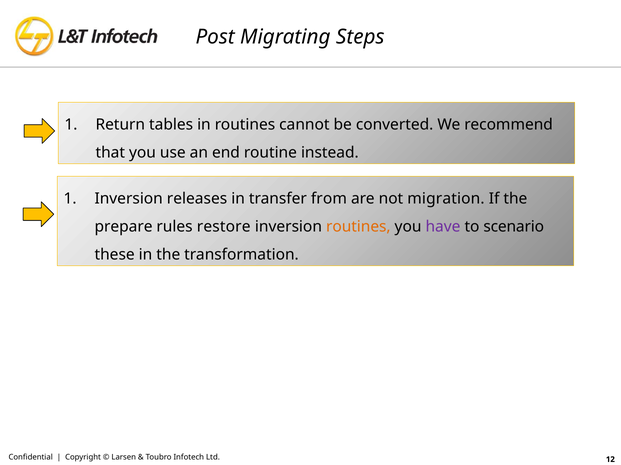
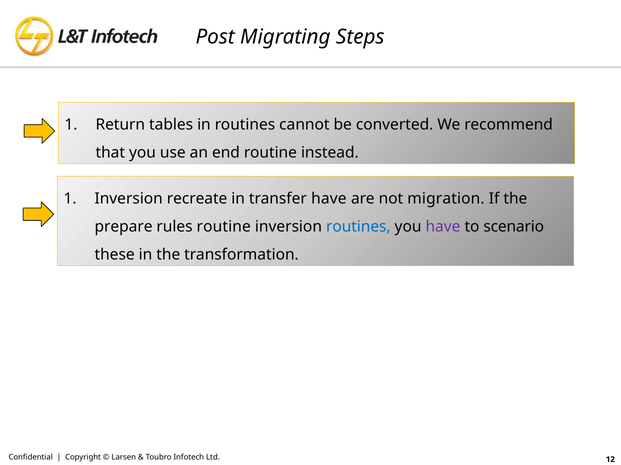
releases: releases -> recreate (197, 199)
transfer from: from -> have (329, 199)
rules restore: restore -> routine (224, 227)
routines colour: orange -> blue (358, 227)
